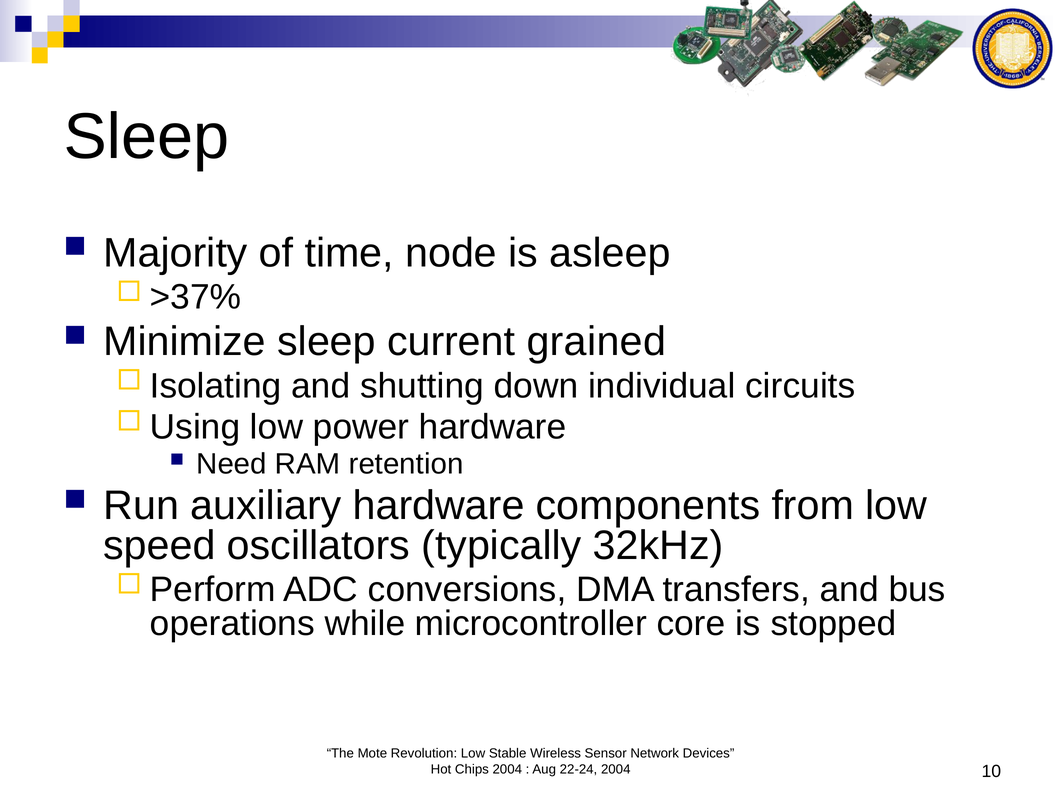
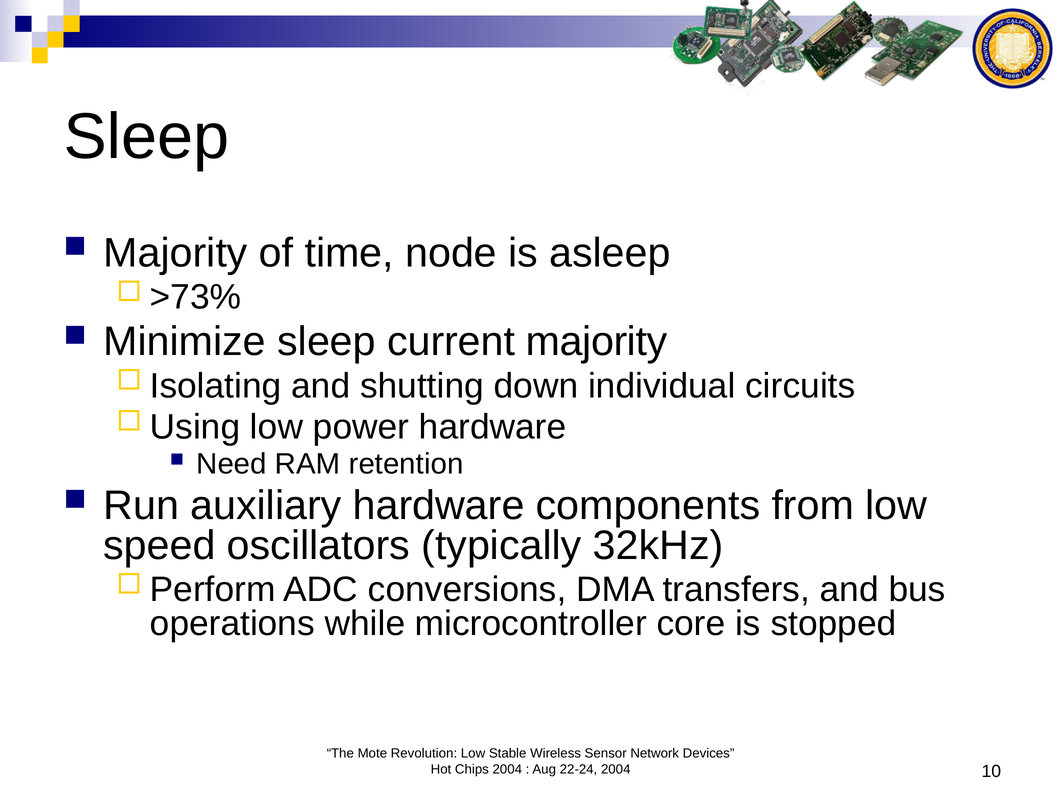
>37%: >37% -> >73% (196, 297)
current grained: grained -> majority (597, 342)
